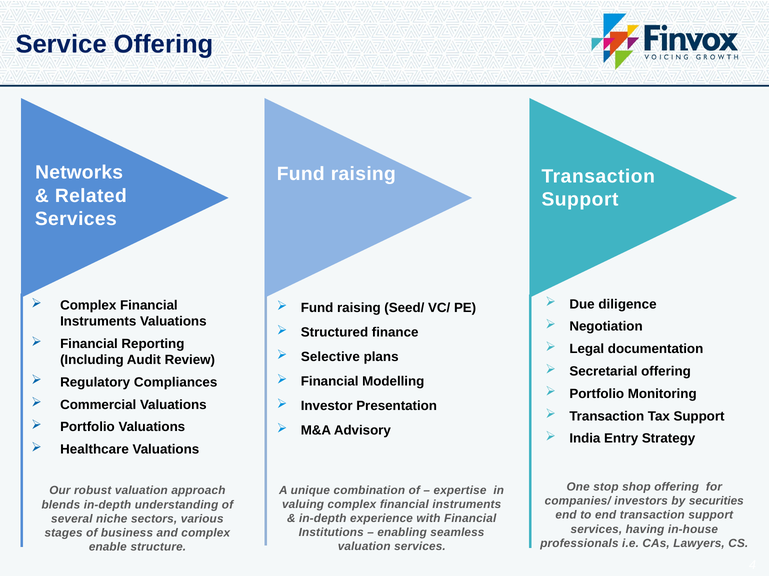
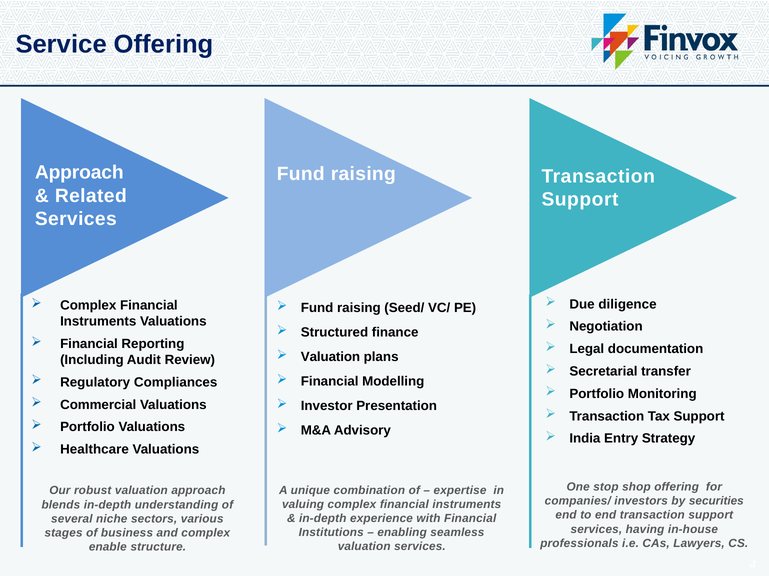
Networks: Networks -> Approach (79, 173)
Selective: Selective -> Valuation (330, 357)
Secretarial offering: offering -> transfer (666, 372)
